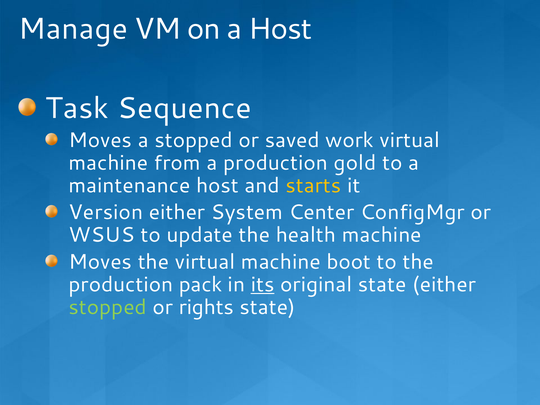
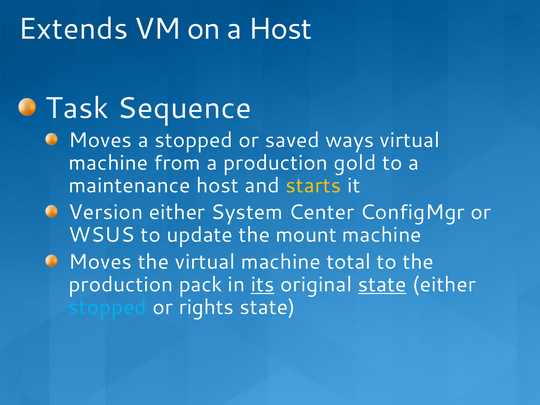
Manage: Manage -> Extends (73, 29)
work: work -> ways (350, 140)
health: health -> mount (306, 235)
boot: boot -> total (349, 262)
state underline: none -> present (382, 284)
stopped colour: light green -> light blue (108, 307)
